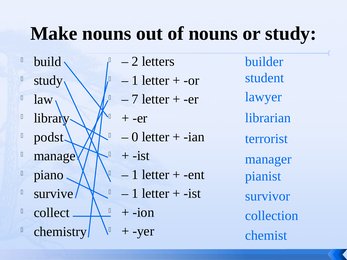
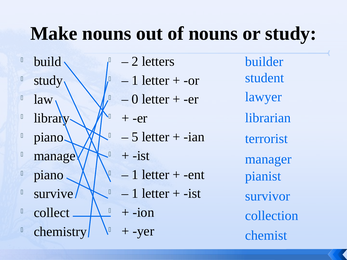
7: 7 -> 0 (135, 99)
0: 0 -> 5 (135, 137)
podst: podst -> piano (49, 137)
